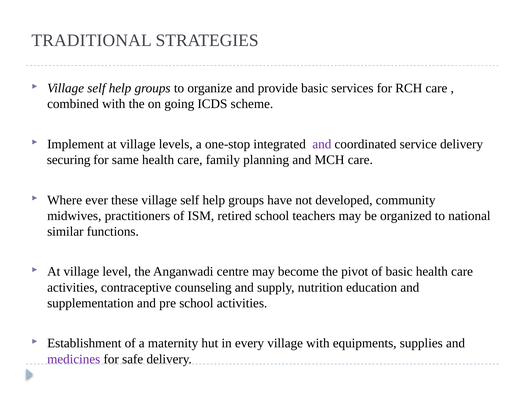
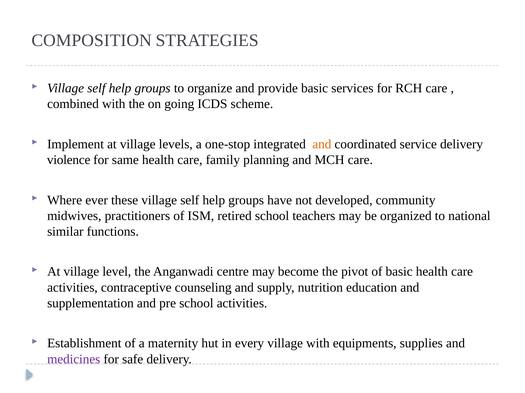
TRADITIONAL: TRADITIONAL -> COMPOSITION (92, 41)
and colour: purple -> orange (322, 144)
securing: securing -> violence (69, 160)
